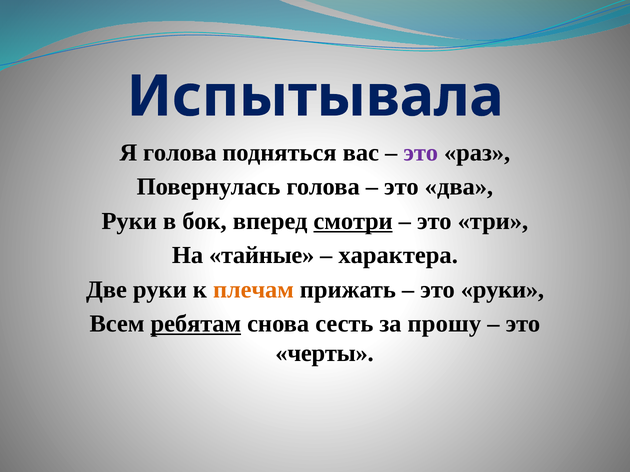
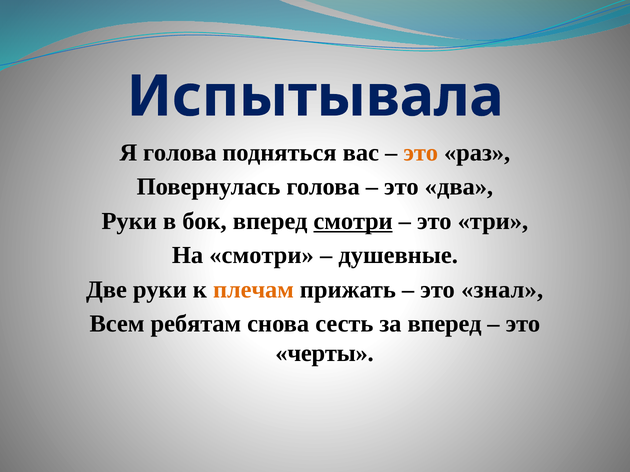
это colour: purple -> orange (421, 153)
На тайные: тайные -> смотри (262, 256)
характера: характера -> душевные (398, 256)
это руки: руки -> знал (502, 290)
ребятам underline: present -> none (196, 324)
за прошу: прошу -> вперед (445, 324)
